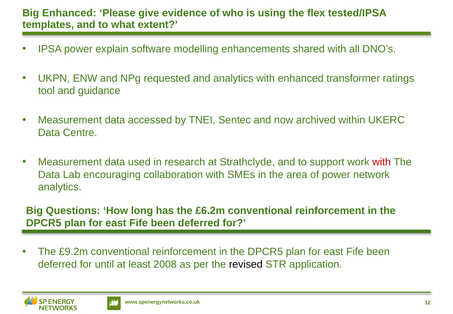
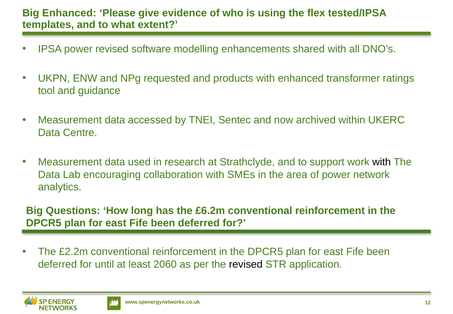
power explain: explain -> revised (112, 49)
and analytics: analytics -> products (233, 78)
with colour: red -> black (382, 162)
£9.2m: £9.2m -> £2.2m (73, 252)
2008: 2008 -> 2060 (165, 264)
